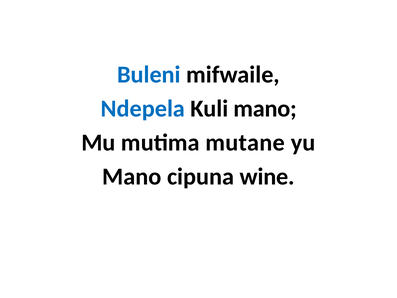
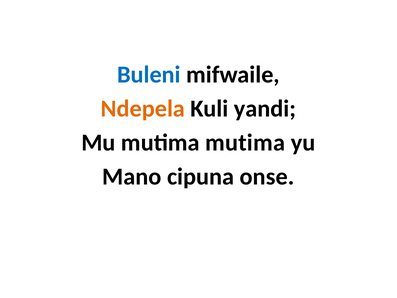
Ndepela colour: blue -> orange (143, 109)
Kuli mano: mano -> yandi (265, 109)
mutima mutane: mutane -> mutima (245, 142)
wine: wine -> onse (267, 176)
